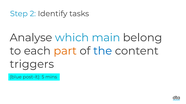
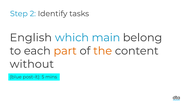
Analyse: Analyse -> English (31, 38)
the colour: blue -> orange (103, 51)
triggers: triggers -> without (32, 65)
